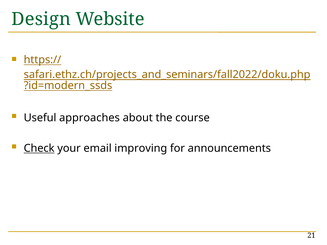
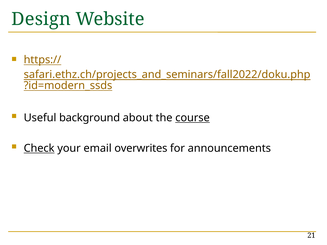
approaches: approaches -> background (90, 118)
course underline: none -> present (193, 118)
improving: improving -> overwrites (141, 148)
